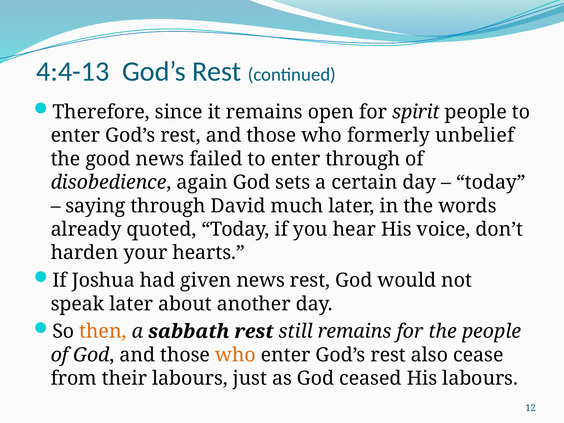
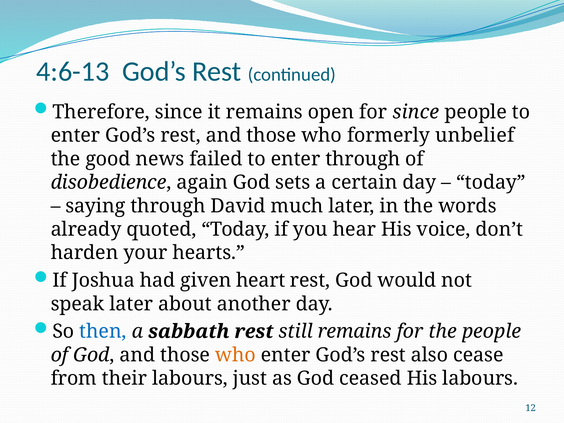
4:4-13: 4:4-13 -> 4:6-13 (73, 72)
for spirit: spirit -> since (416, 112)
given news: news -> heart (261, 280)
then colour: orange -> blue (103, 331)
